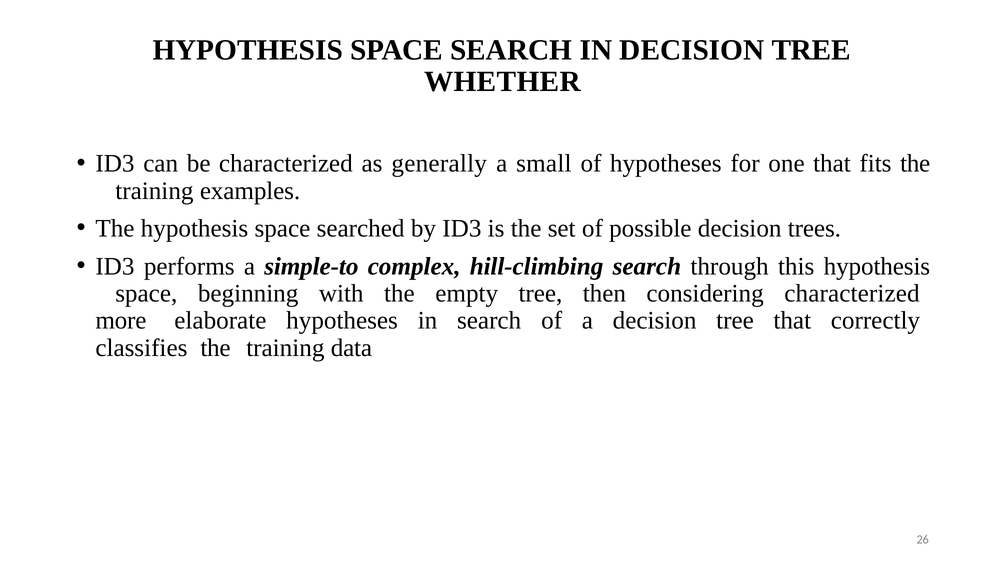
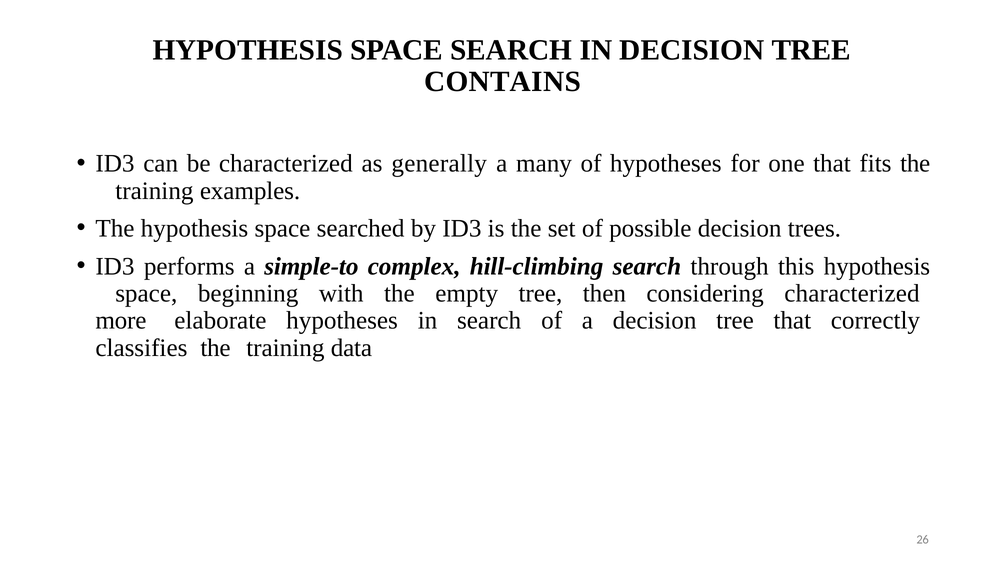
WHETHER: WHETHER -> CONTAINS (502, 82)
small: small -> many (544, 164)
